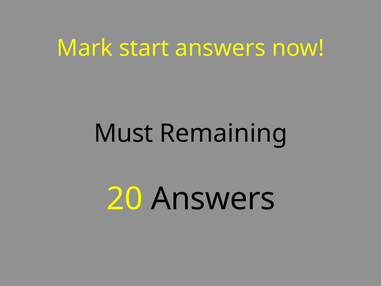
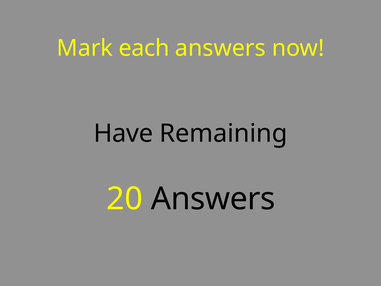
start: start -> each (144, 48)
Must: Must -> Have (123, 133)
